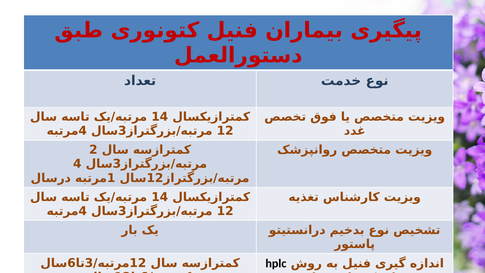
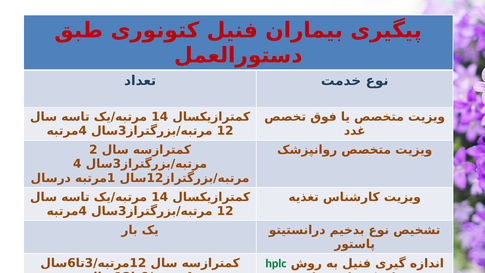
hplc colour: black -> green (276, 263)
